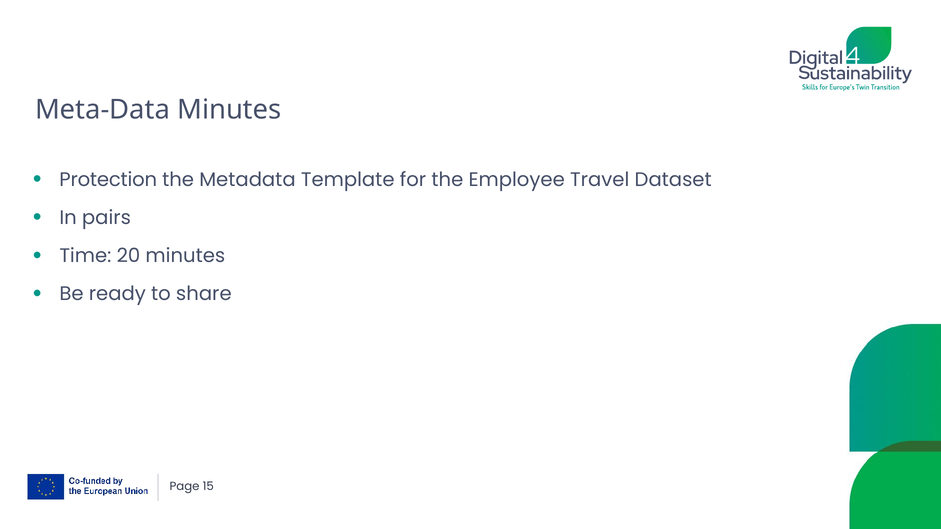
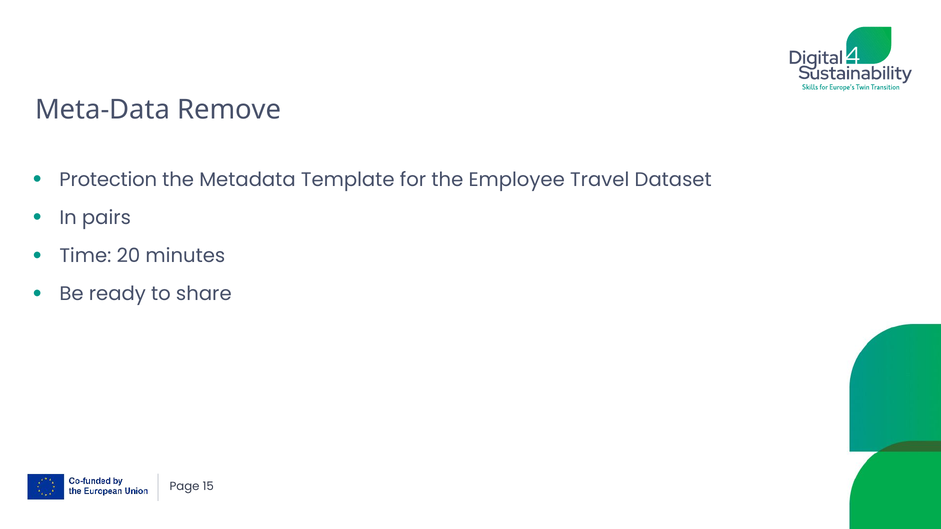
Meta-Data Minutes: Minutes -> Remove (229, 110)
